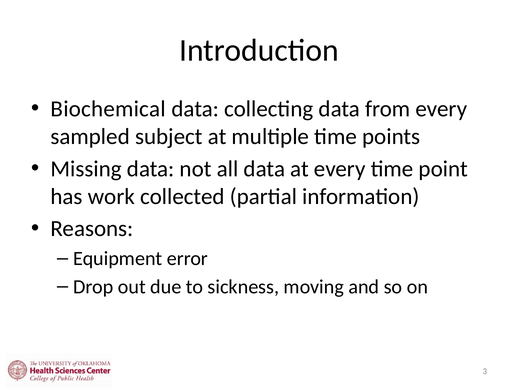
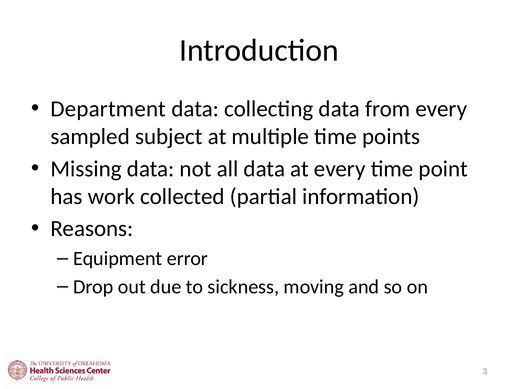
Biochemical: Biochemical -> Department (108, 109)
